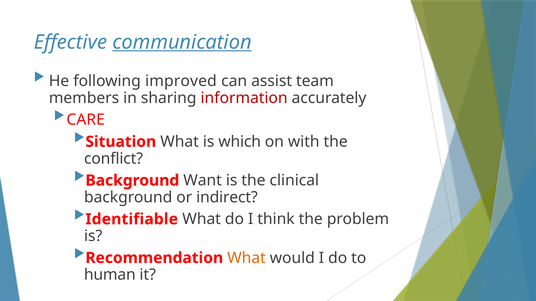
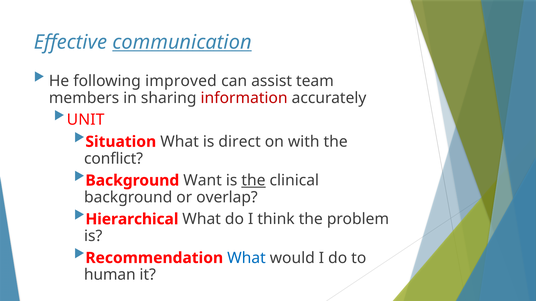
CARE: CARE -> UNIT (86, 120)
which: which -> direct (240, 142)
the underline: none -> present (253, 181)
indirect: indirect -> overlap (227, 198)
Identifiable: Identifiable -> Hierarchical (132, 220)
What colour: orange -> blue (246, 258)
